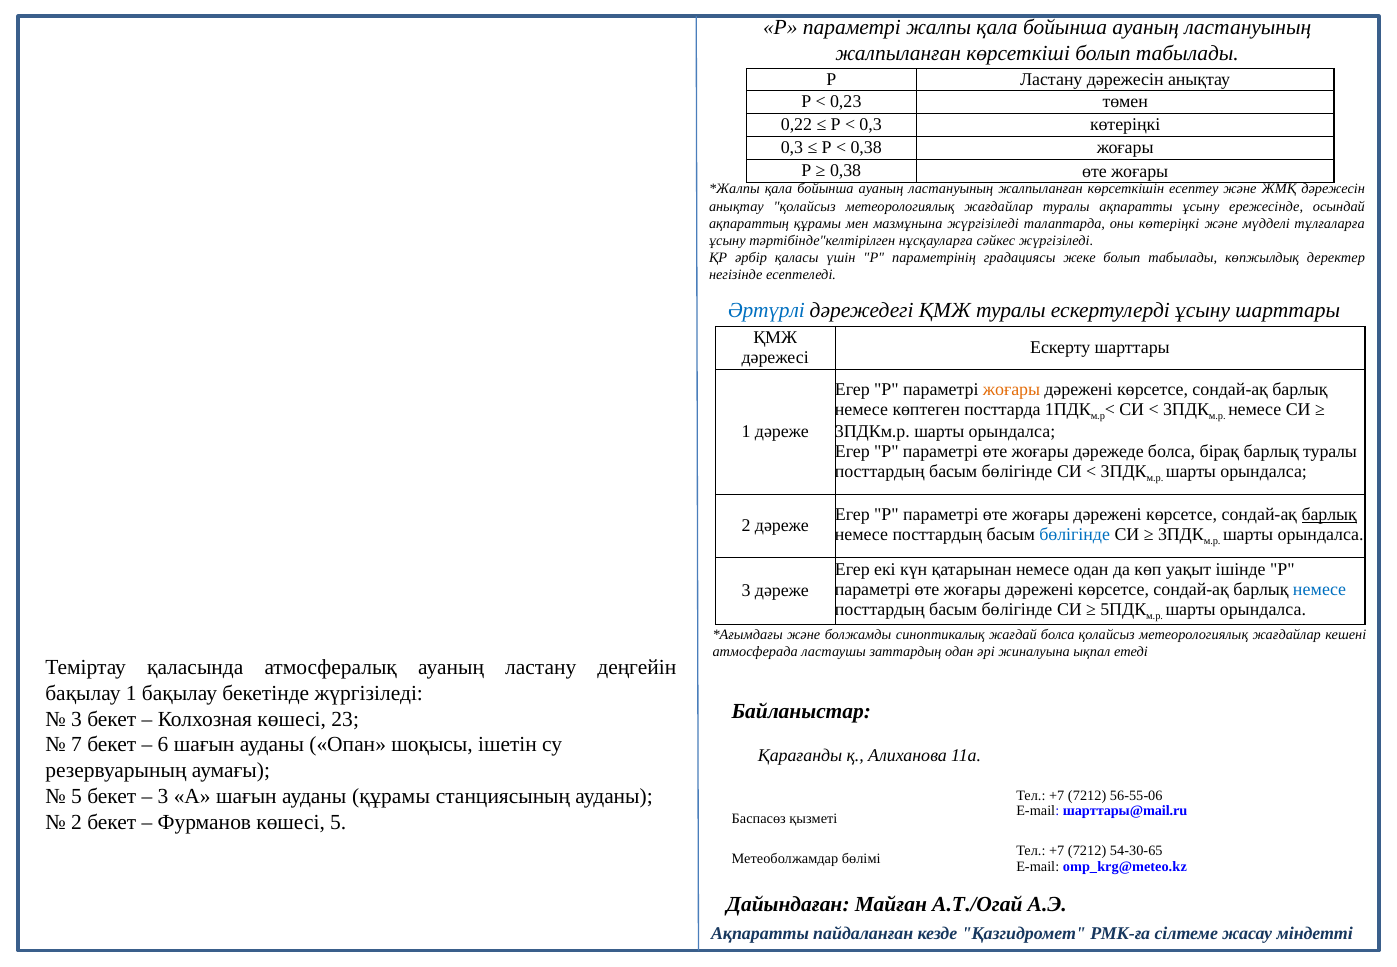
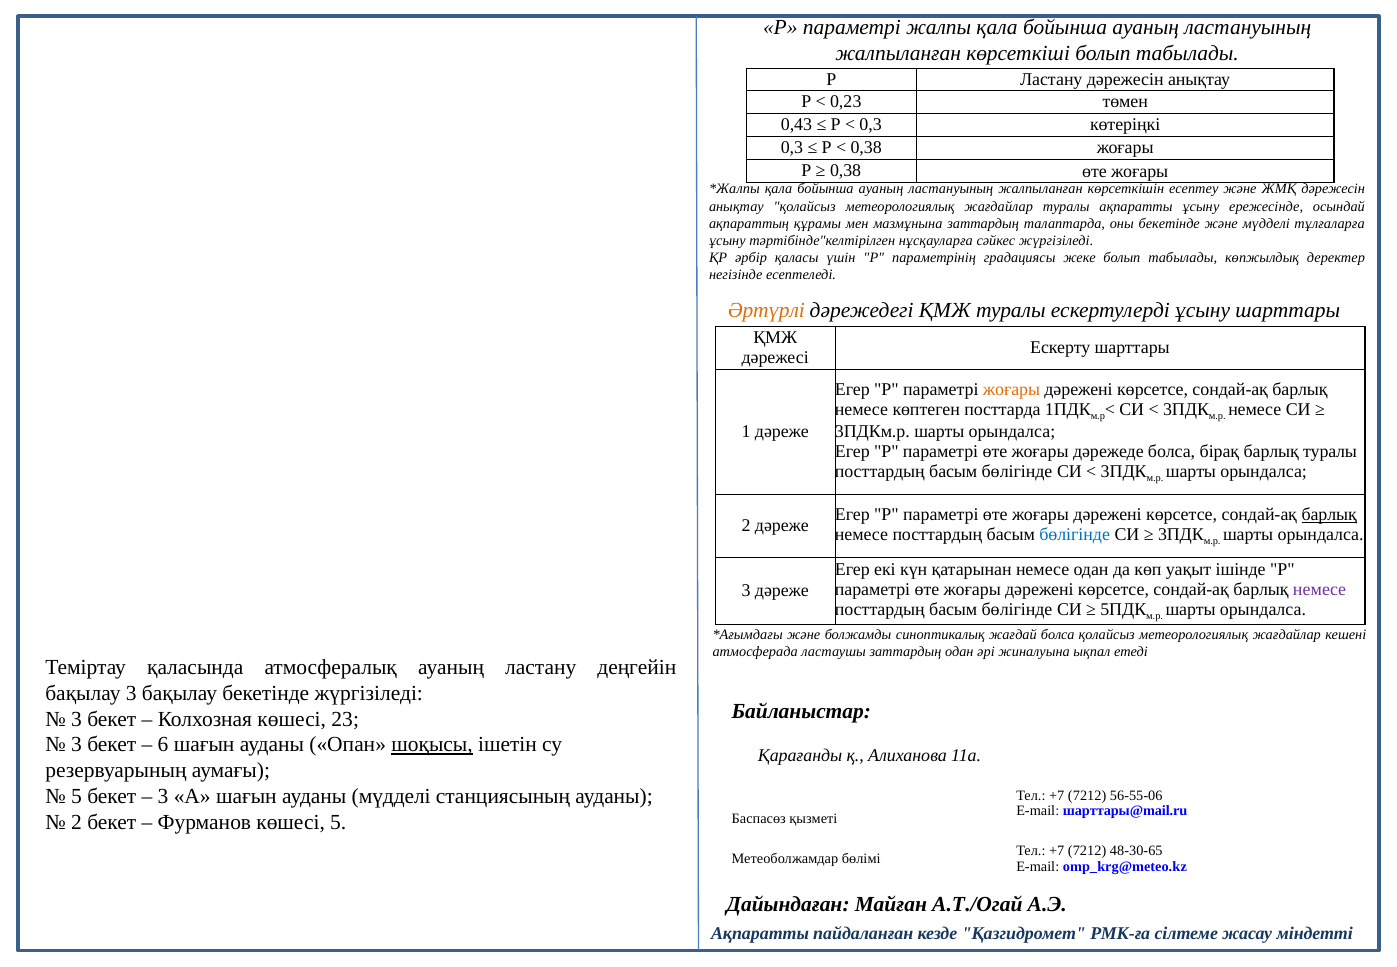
0,22: 0,22 -> 0,43 (796, 125)
мазмұнына жүргізіледі: жүргізіледі -> заттардың (983, 223)
оны көтеріңкі: көтеріңкі -> бекетінде (1169, 223)
Әртүрлі colour: blue -> orange (766, 311)
немесе colour: blue -> purple (1319, 590)
бақылау 1: 1 -> 3 (131, 693)
7: 7 -> 3 (77, 745)
шоқысы underline: none -> present (432, 745)
ауданы құрамы: құрамы -> мүдделі (391, 797)
54-30-65: 54-30-65 -> 48-30-65 (1136, 851)
